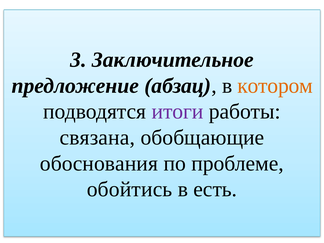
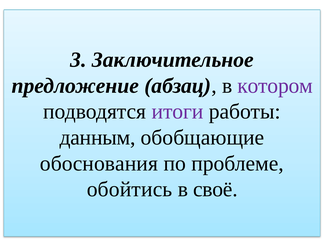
котором colour: orange -> purple (275, 86)
связана: связана -> данным (98, 137)
есть: есть -> своё (215, 189)
